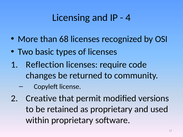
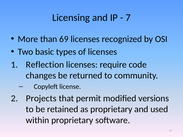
4: 4 -> 7 (128, 18)
68: 68 -> 69 (64, 39)
Creative: Creative -> Projects (41, 98)
